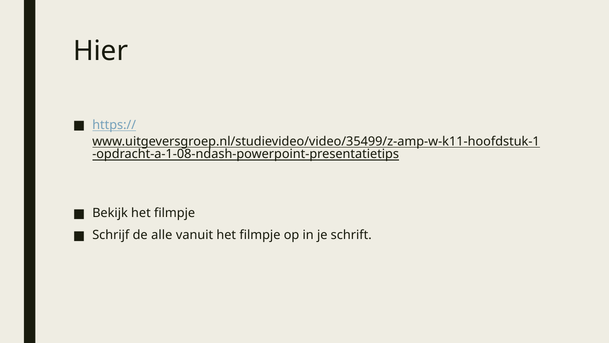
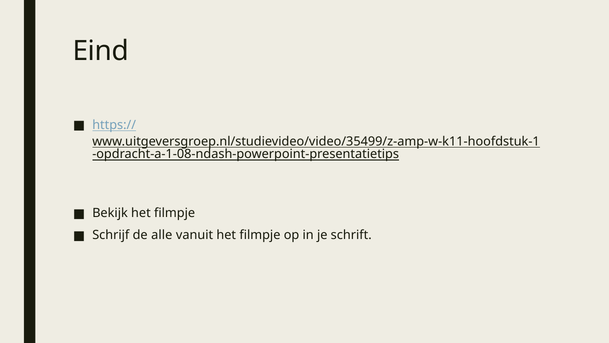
Hier: Hier -> Eind (101, 51)
